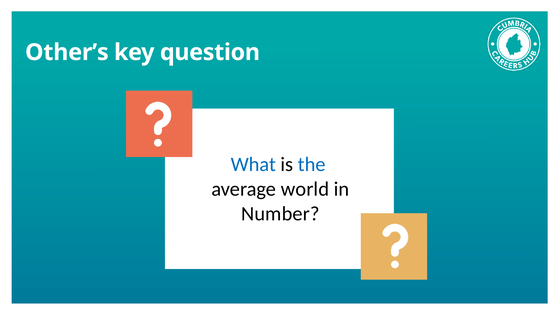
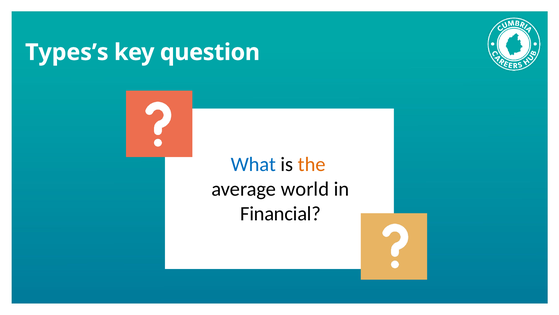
Other’s: Other’s -> Types’s (67, 52)
the colour: blue -> orange (312, 164)
Number: Number -> Financial (281, 213)
